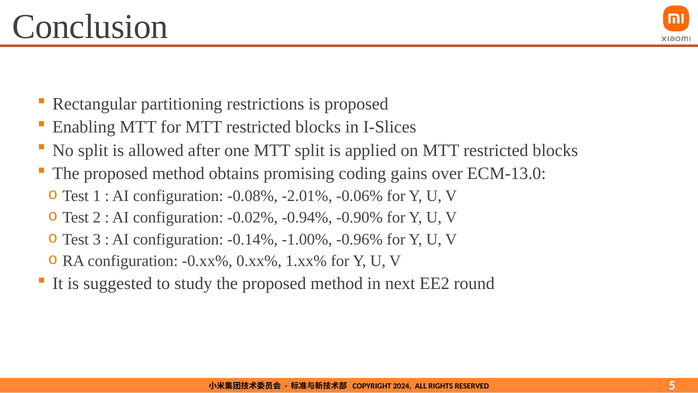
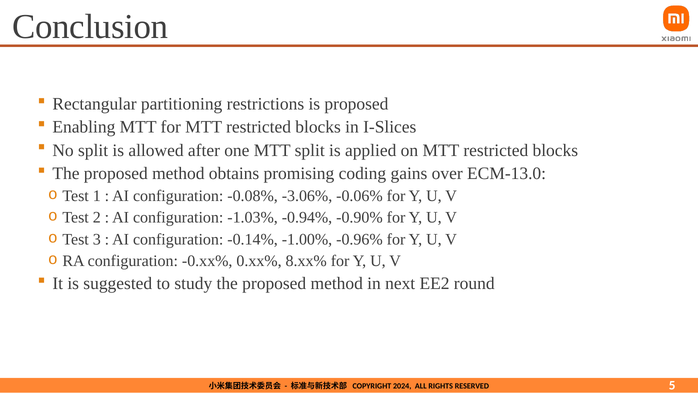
-2.01%: -2.01% -> -3.06% (307, 196)
-0.02%: -0.02% -> -1.03% (253, 217)
1.xx%: 1.xx% -> 8.xx% (306, 261)
